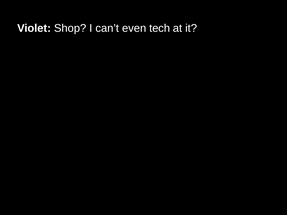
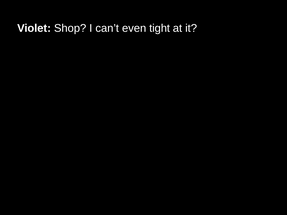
tech: tech -> tight (160, 28)
